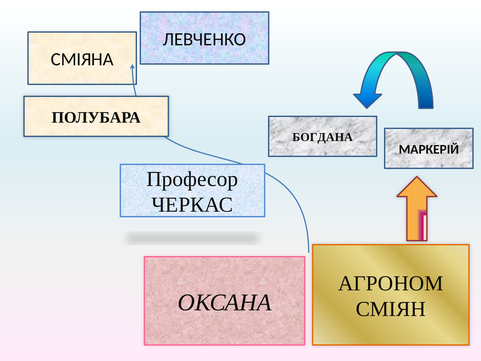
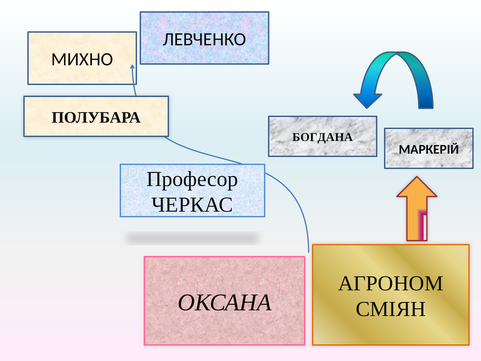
СМІЯНА: СМІЯНА -> МИХНО (82, 59)
